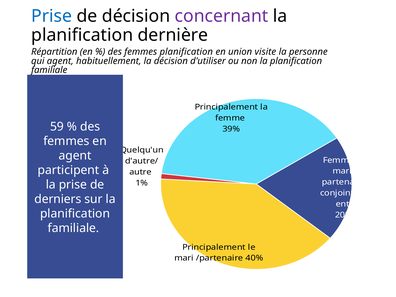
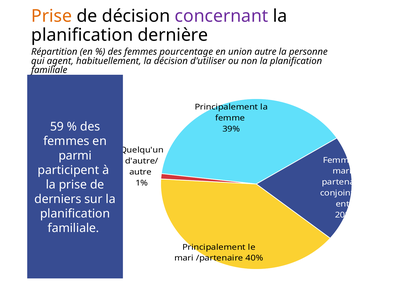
Prise colour: blue -> orange (52, 16)
femmes planification: planification -> pourcentage (186, 52)
union visite: visite -> autre (265, 52)
agent: agent -> parmi (75, 156)
